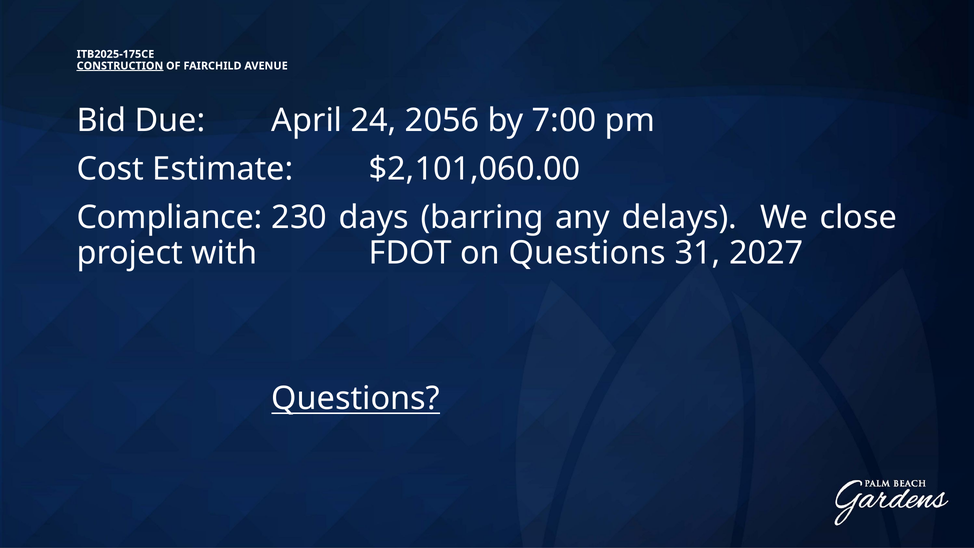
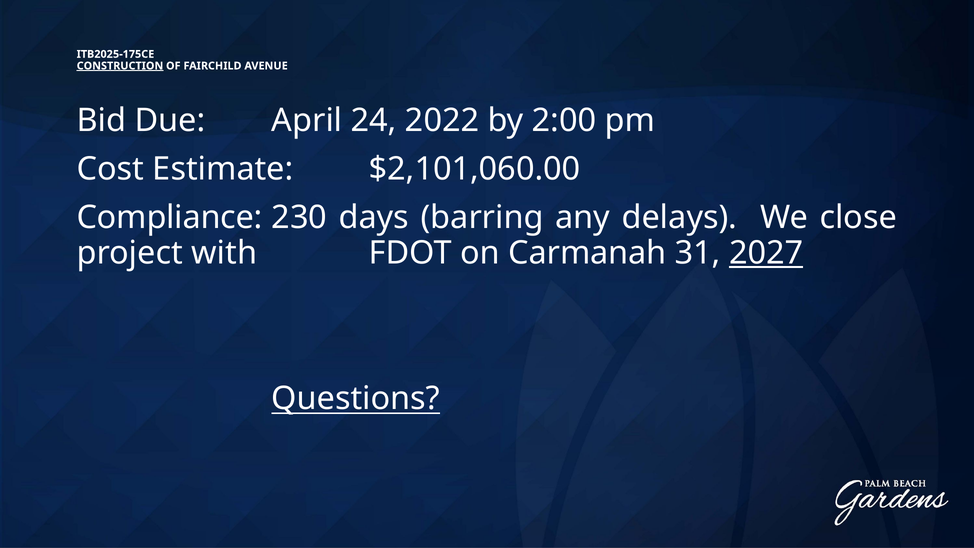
2056: 2056 -> 2022 (442, 121)
7:00: 7:00 -> 2:00 (564, 121)
on Questions: Questions -> Carmanah (587, 253)
2027 underline: none -> present (766, 253)
